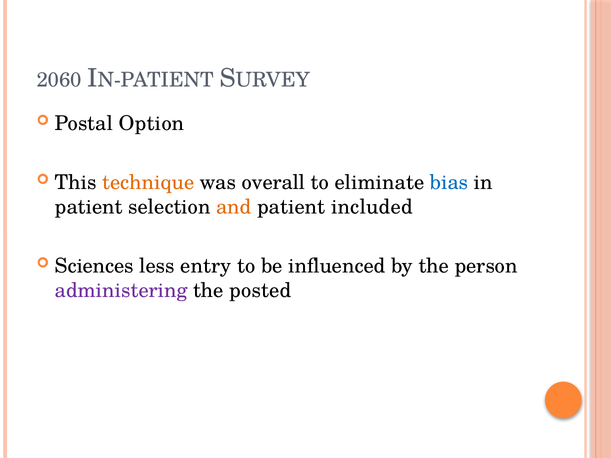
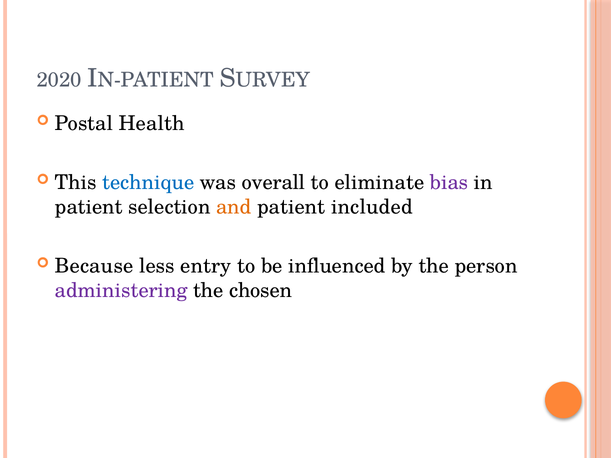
2060: 2060 -> 2020 (59, 80)
Option: Option -> Health (152, 124)
technique colour: orange -> blue (148, 183)
bias colour: blue -> purple (449, 183)
Sciences: Sciences -> Because (94, 266)
posted: posted -> chosen (261, 291)
